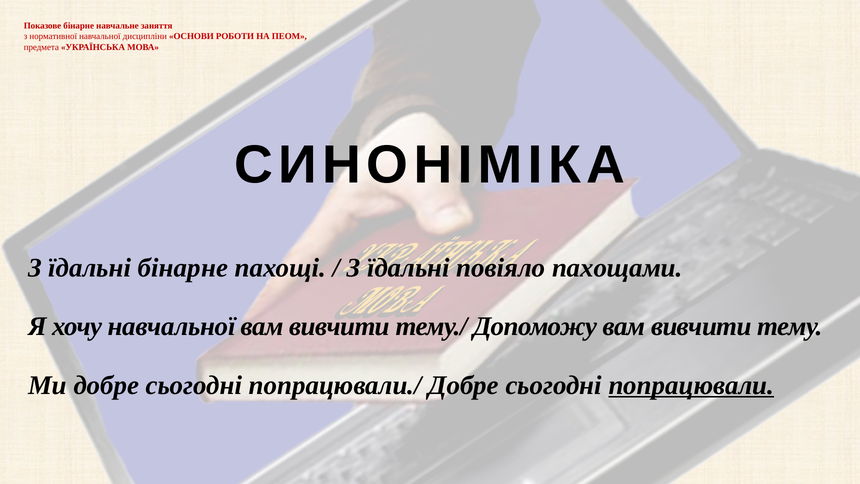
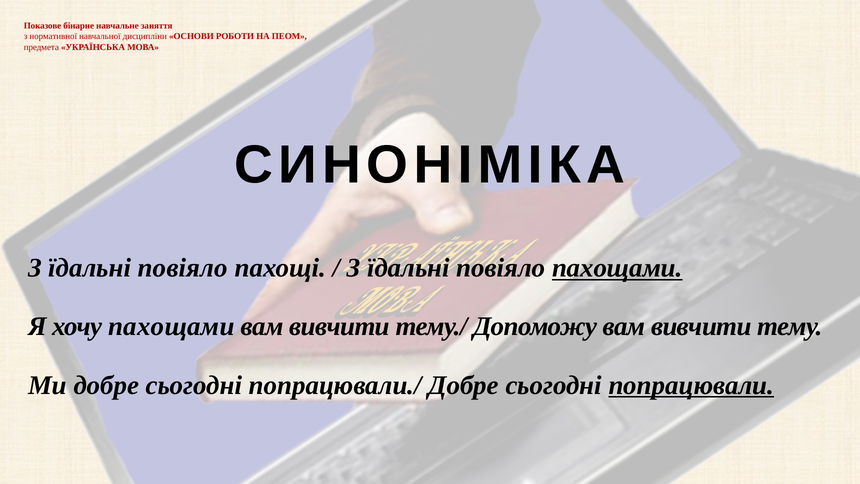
бінарне: бінарне -> повіяло (183, 268)
пахощами underline: none -> present (617, 268)
хочу навчальної: навчальної -> пахощами (171, 326)
